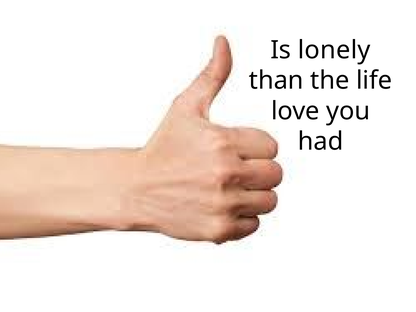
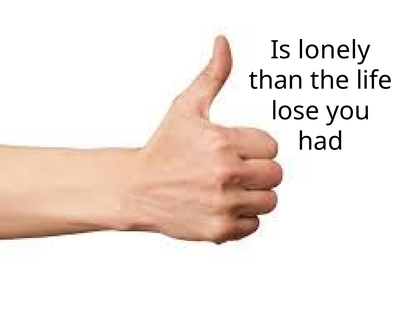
love: love -> lose (295, 111)
